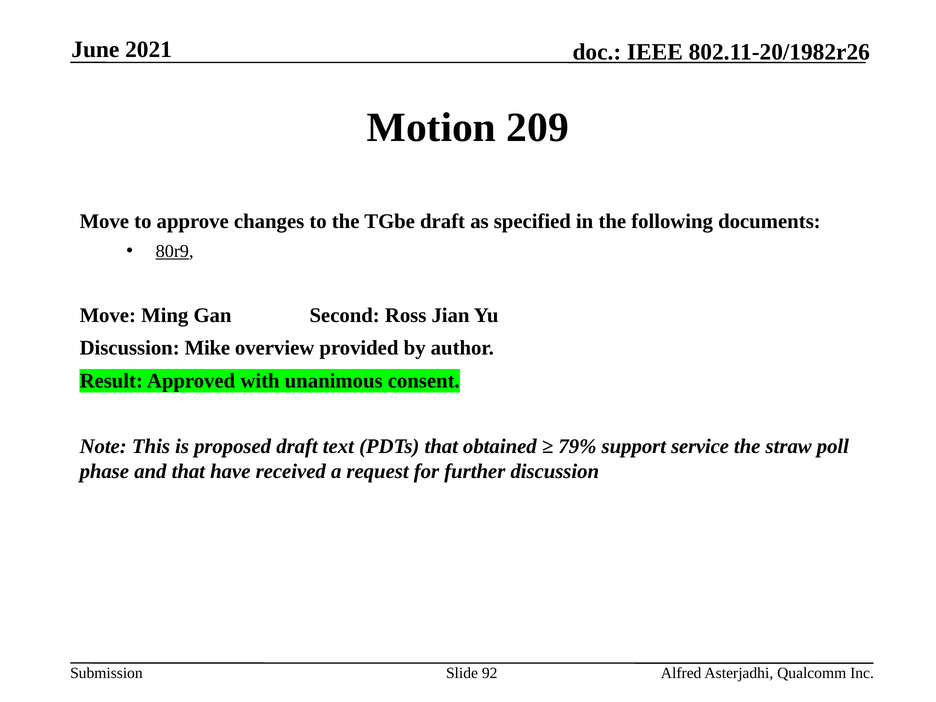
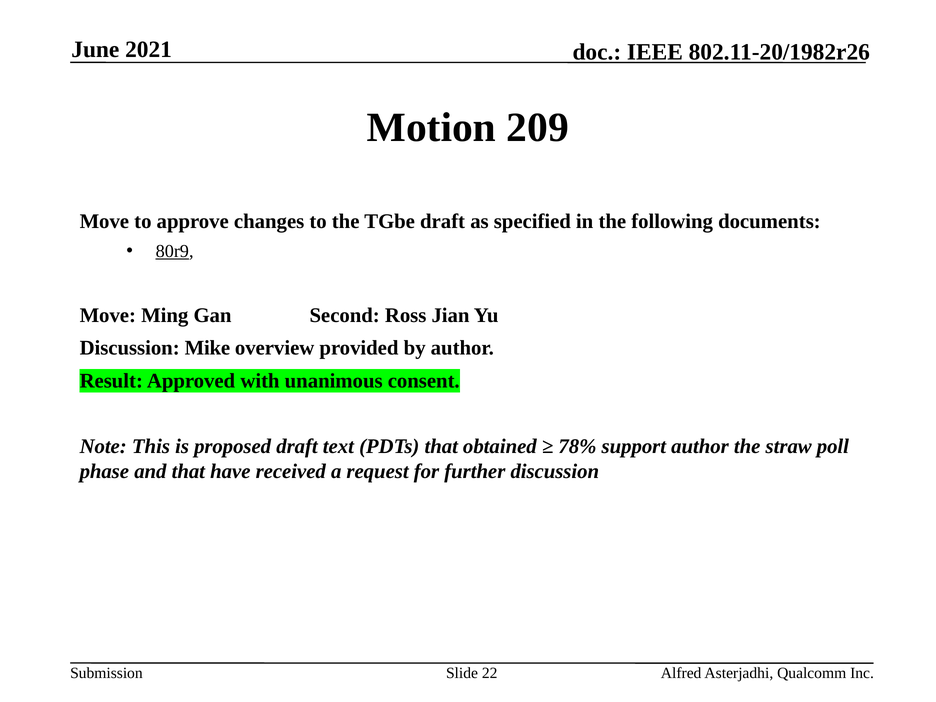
79%: 79% -> 78% (577, 446)
support service: service -> author (700, 446)
92: 92 -> 22 (490, 673)
